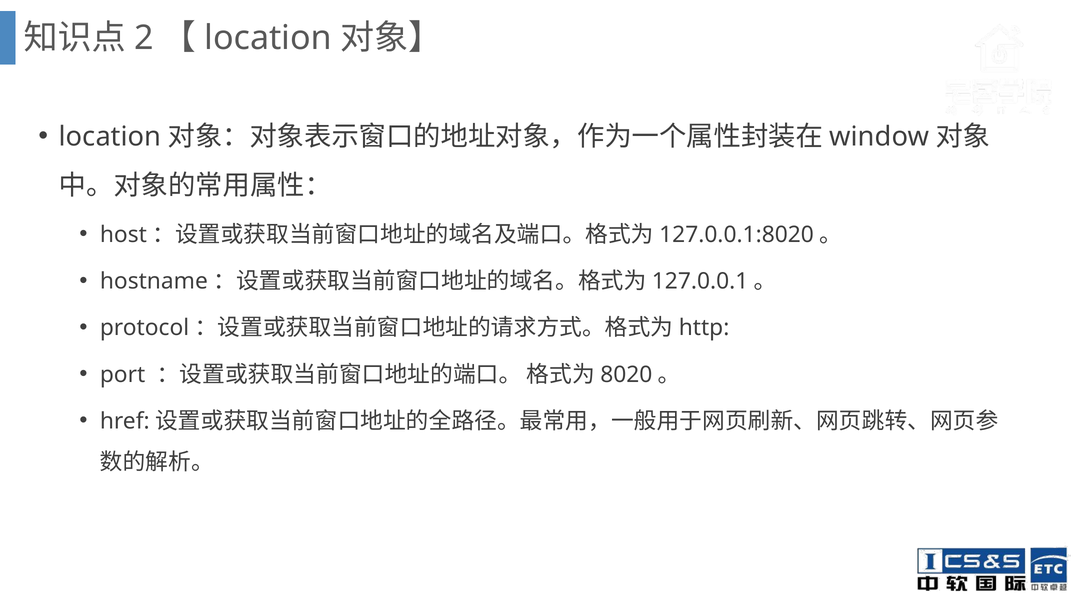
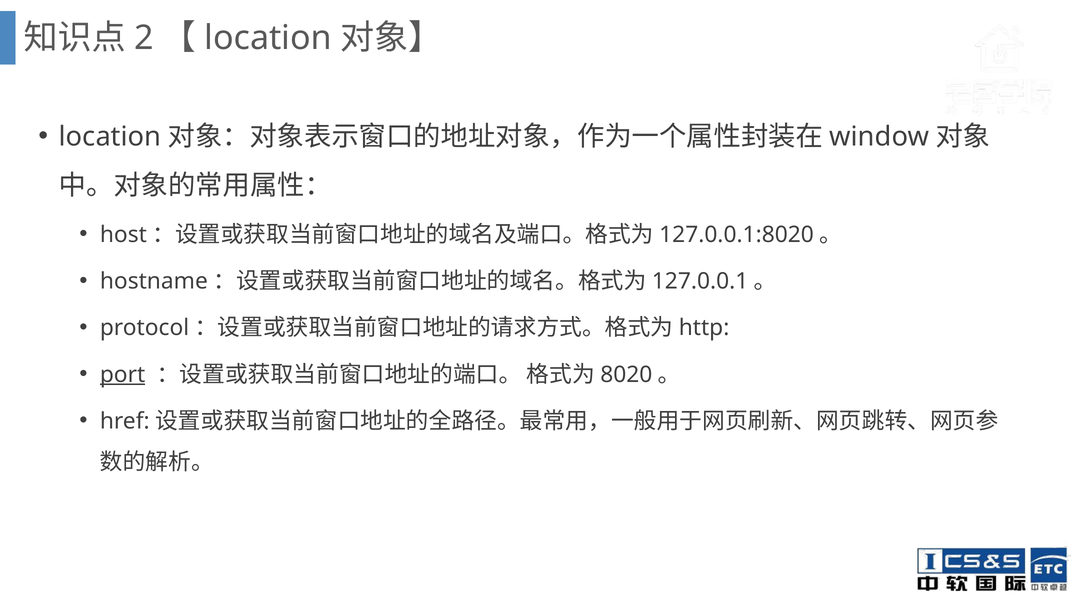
port underline: none -> present (123, 375)
